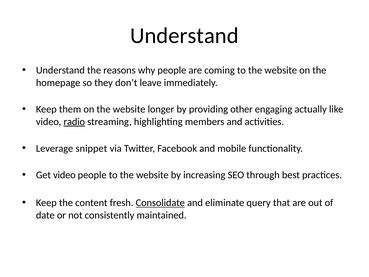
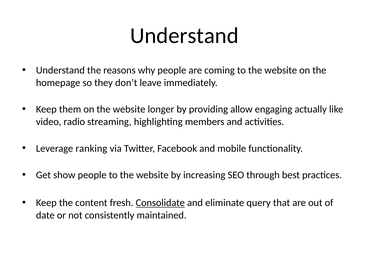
other: other -> allow (241, 109)
radio underline: present -> none (74, 122)
snippet: snippet -> ranking (91, 148)
Get video: video -> show (64, 175)
